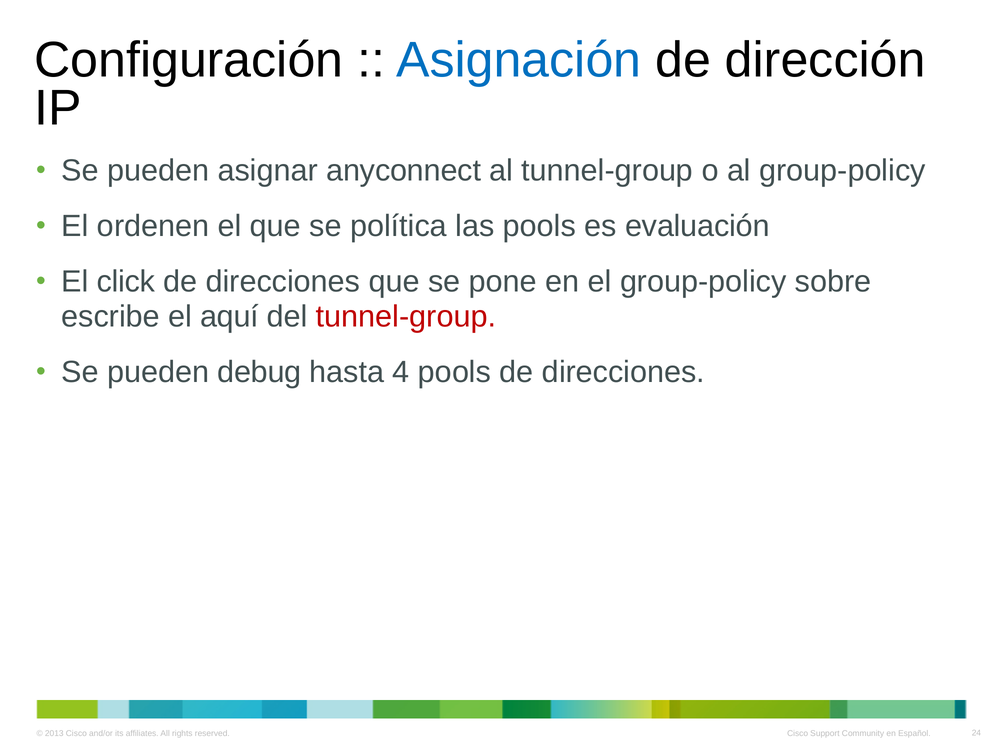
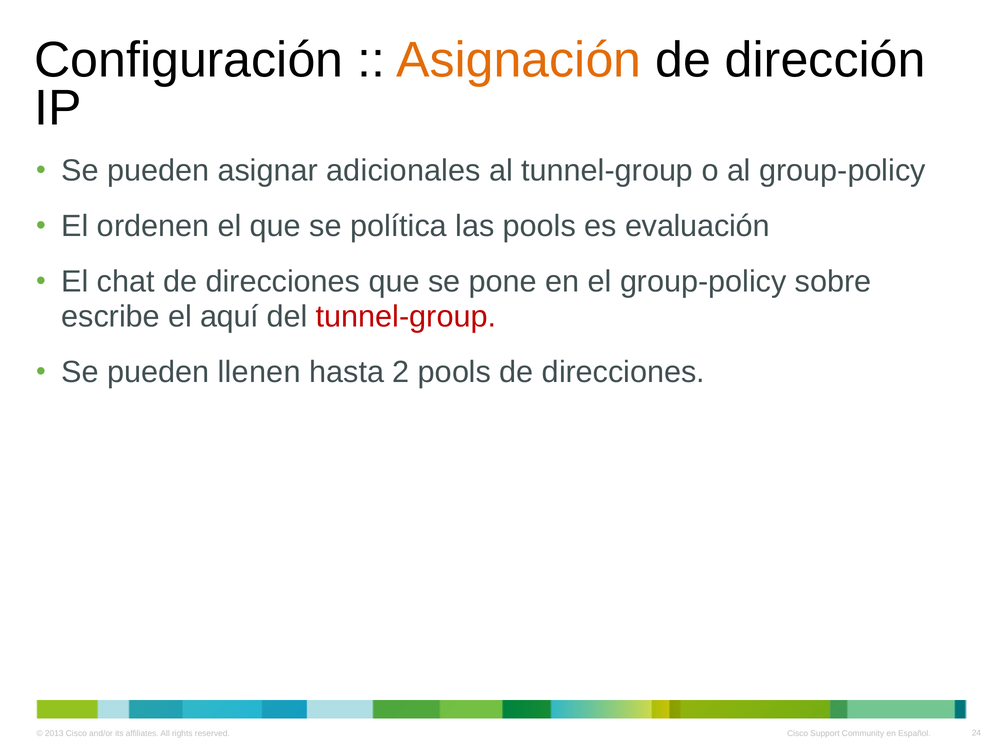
Asignación colour: blue -> orange (519, 60)
anyconnect: anyconnect -> adicionales (404, 170)
click: click -> chat (126, 281)
debug: debug -> llenen (259, 372)
4: 4 -> 2 (401, 372)
